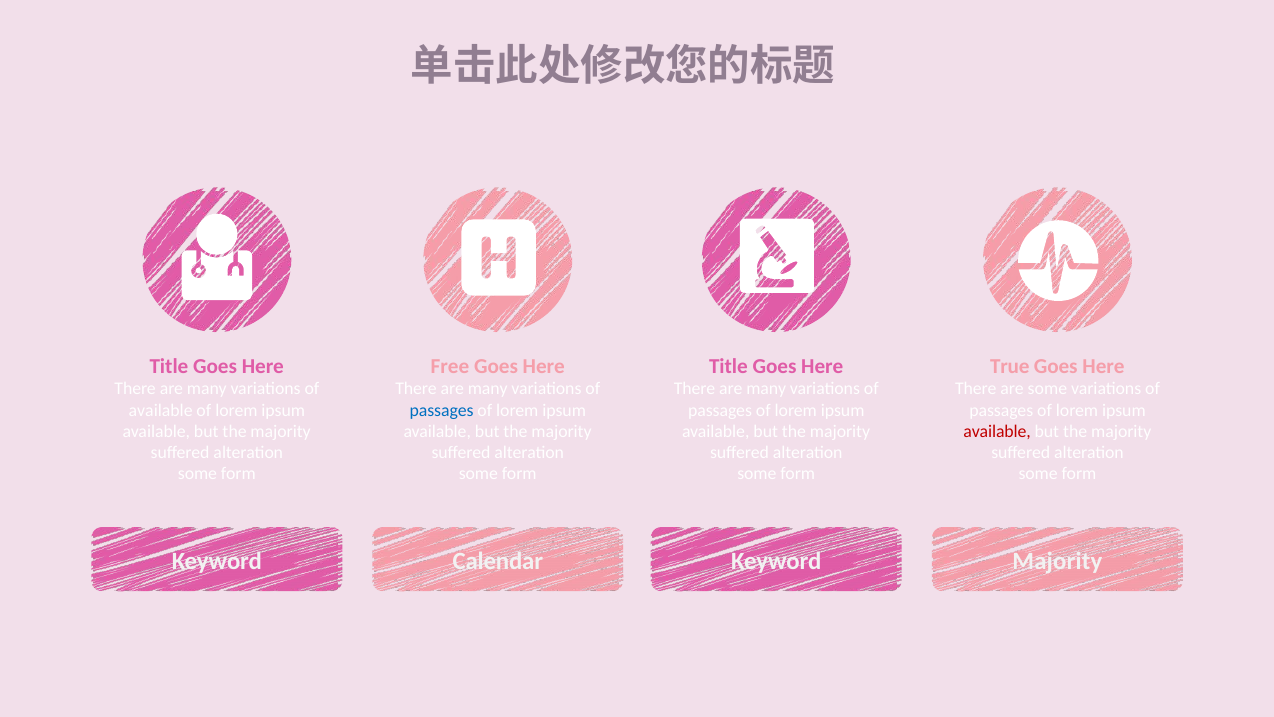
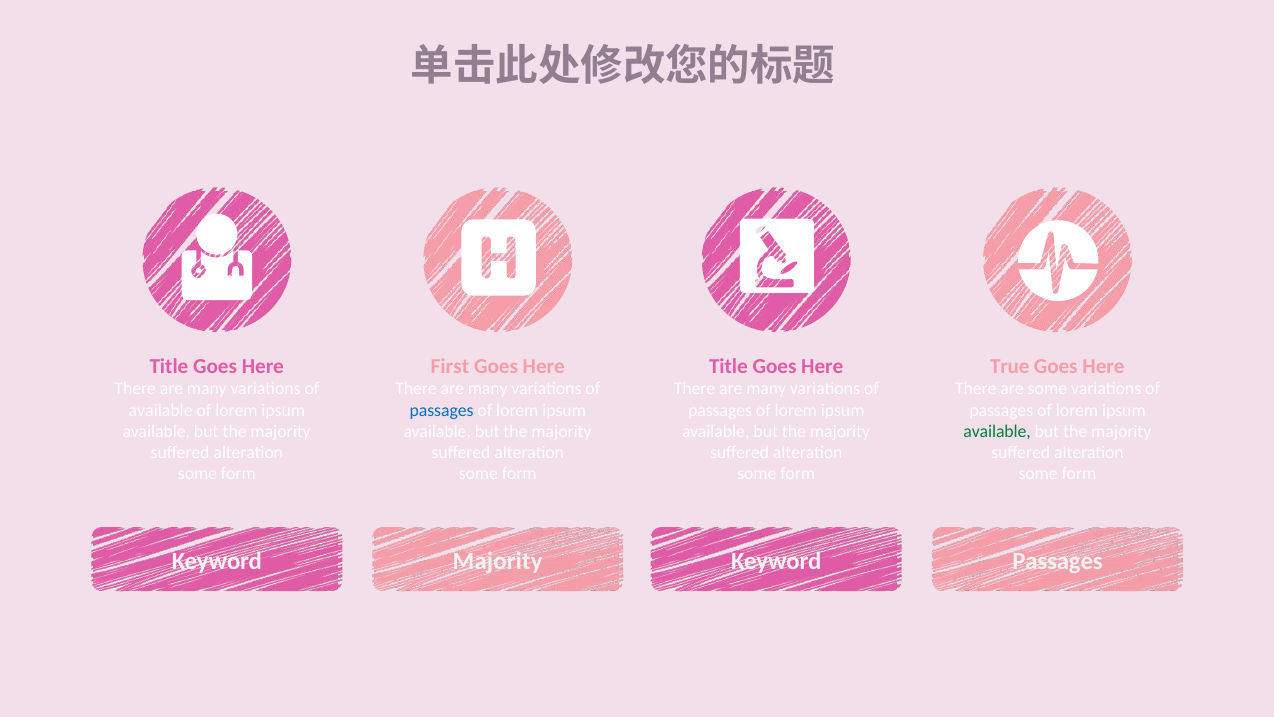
Free: Free -> First (450, 366)
available colour: red -> green (997, 431)
Calendar: Calendar -> Majority (498, 560)
Majority: Majority -> Passages (1058, 560)
